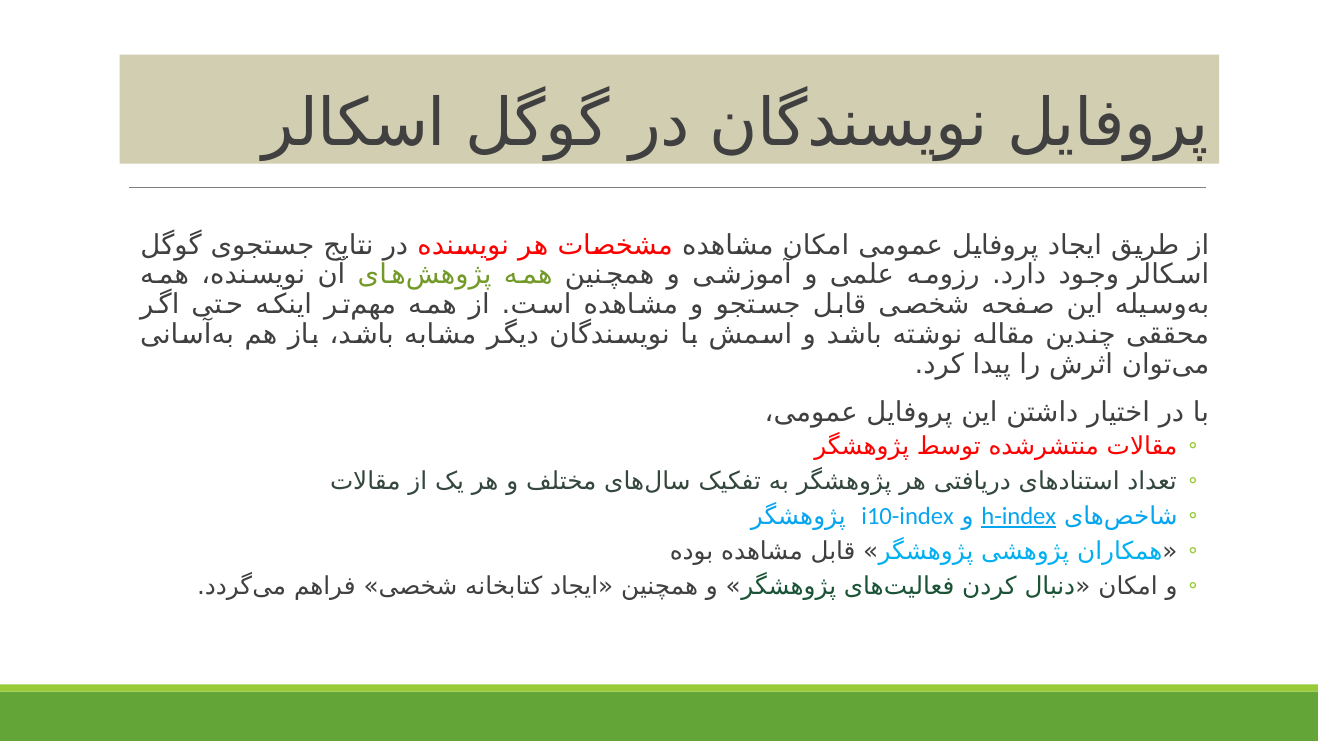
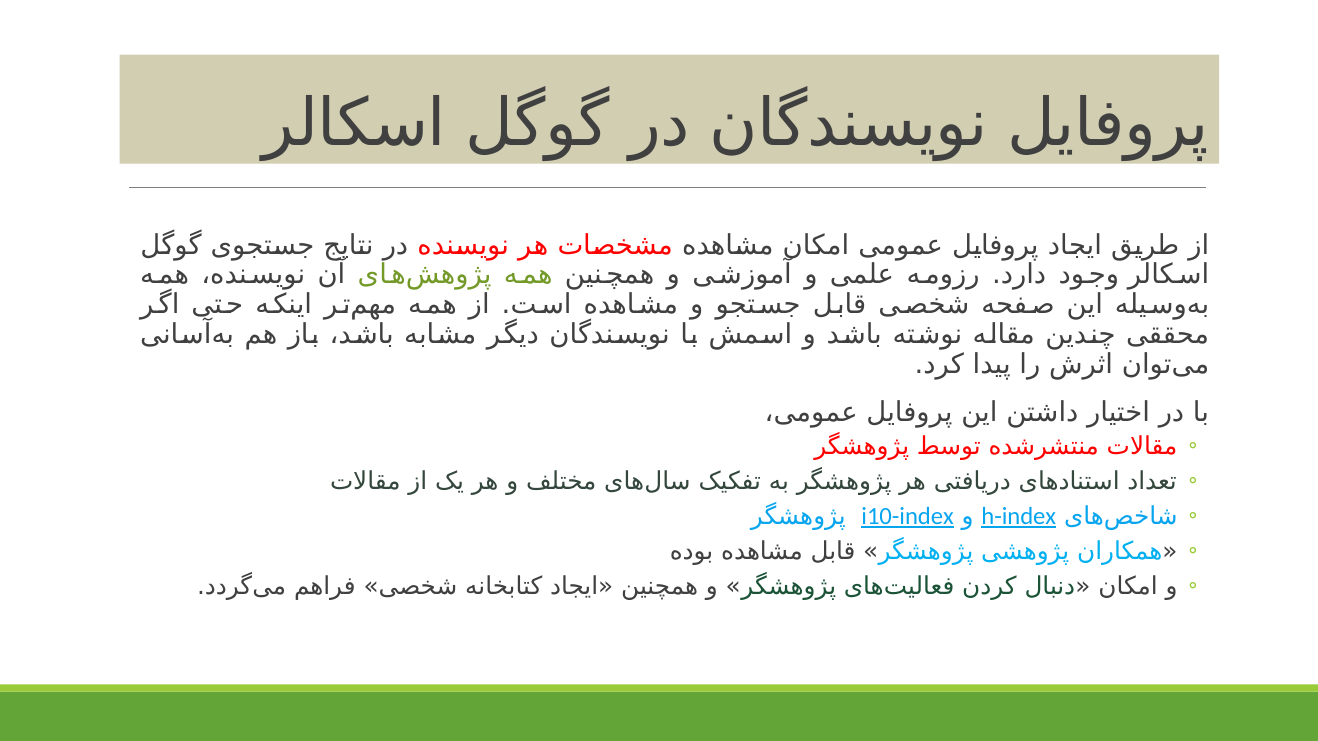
i10-index underline: none -> present (908, 517)
